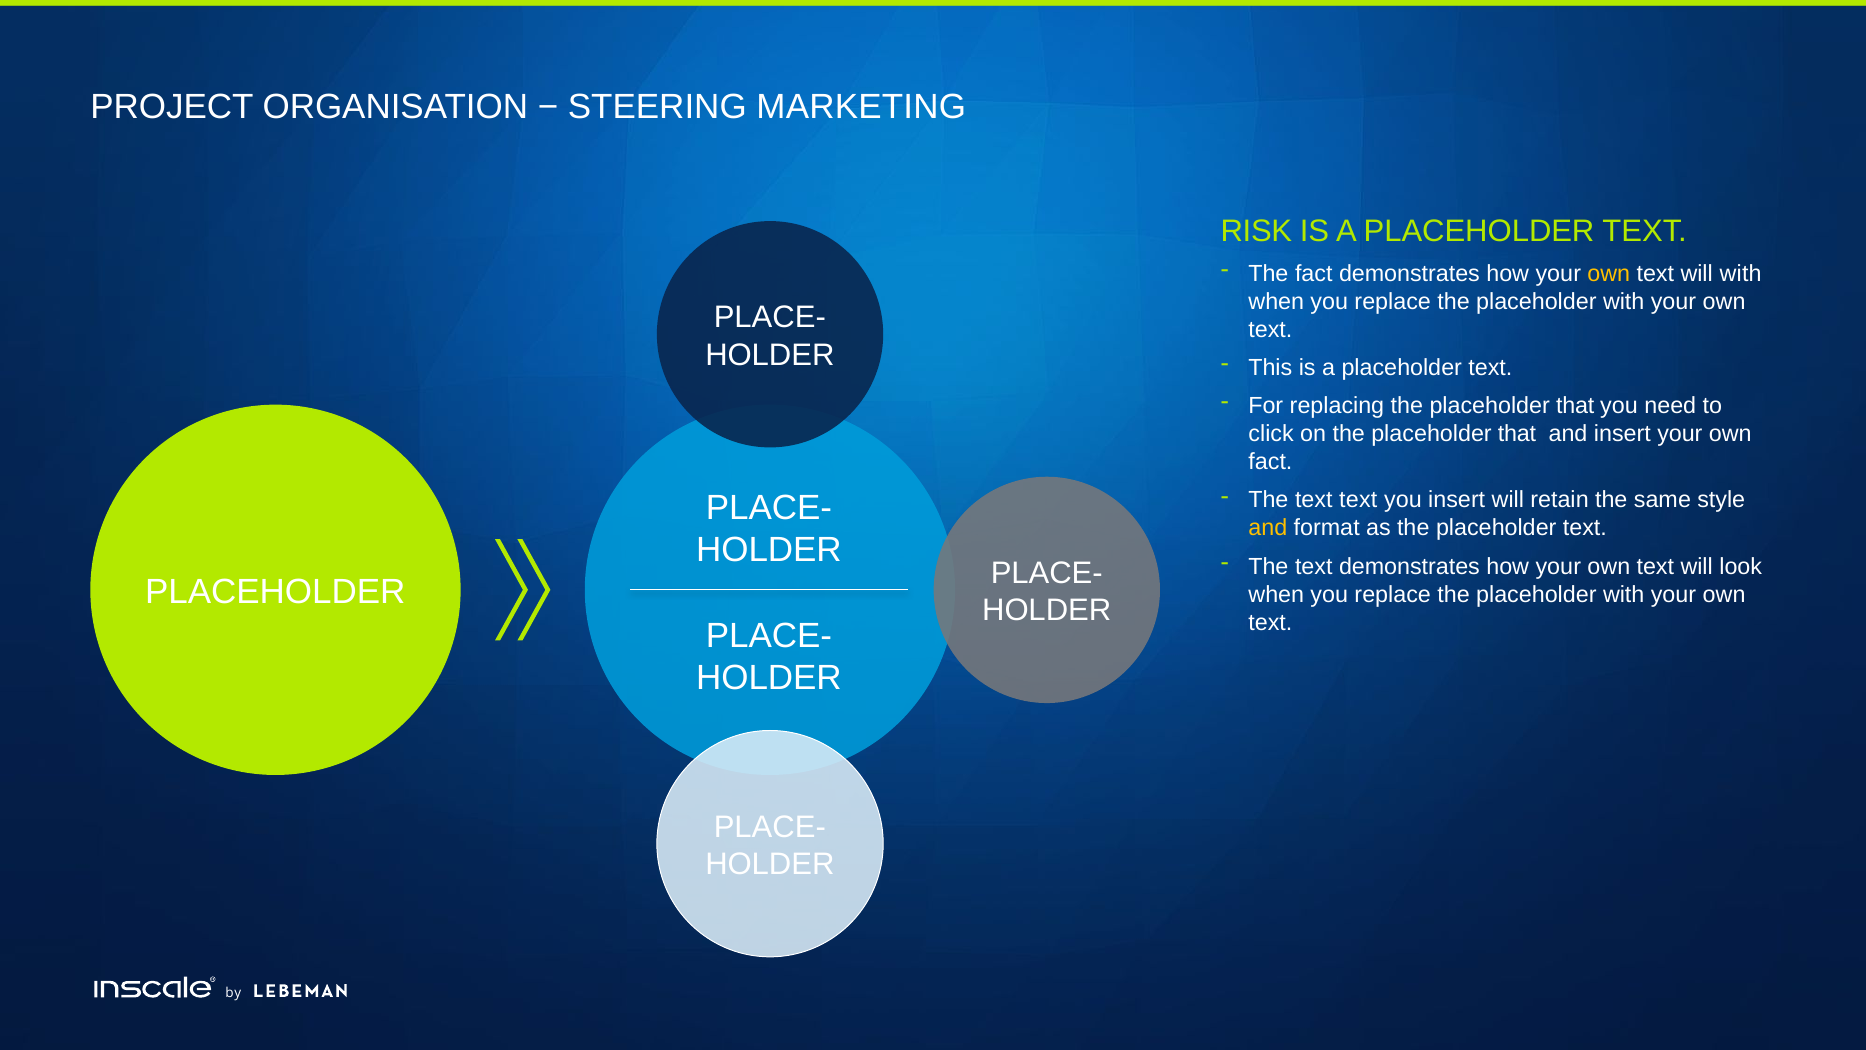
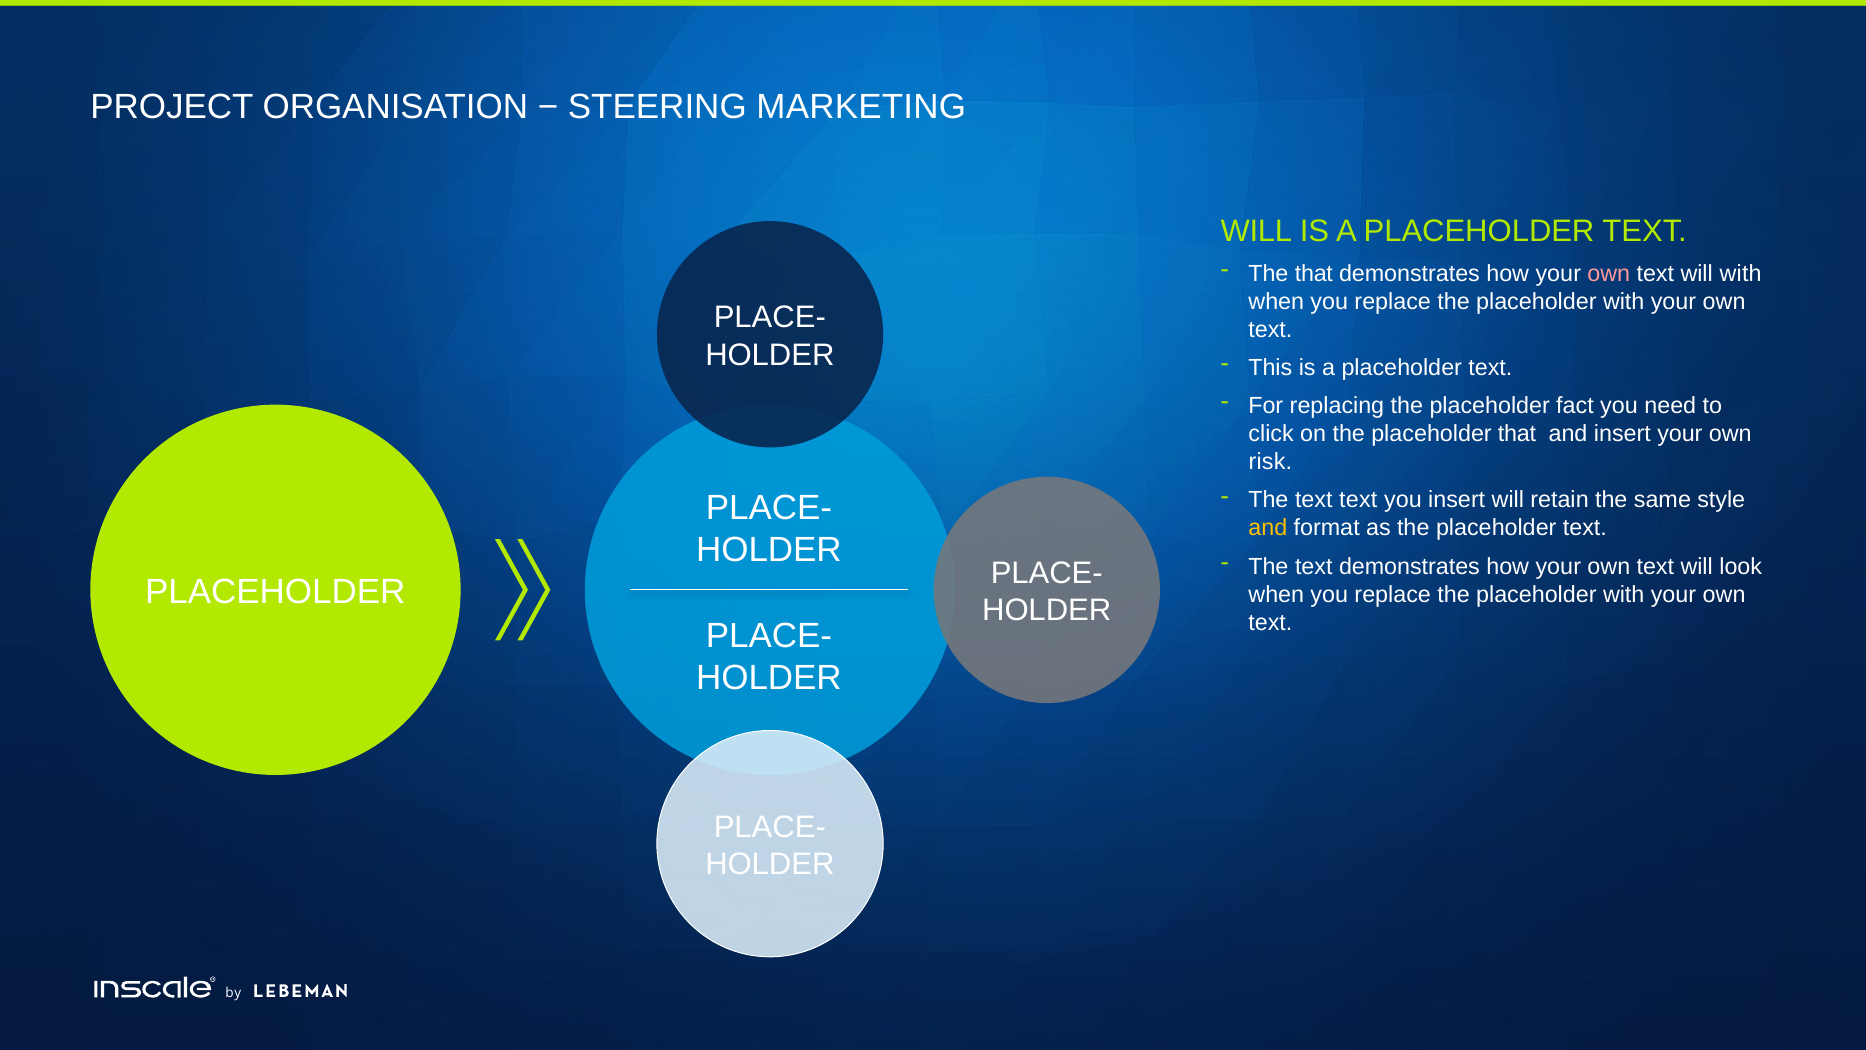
RISK: RISK -> WILL (1256, 231)
The fact: fact -> that (1314, 273)
own colour: yellow -> pink (1609, 273)
replacing the placeholder that: that -> fact (1575, 406)
fact: fact -> risk (1270, 462)
